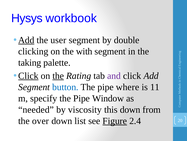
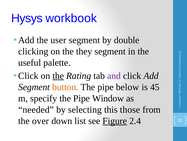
Add underline: present -> none (26, 40)
with: with -> they (84, 51)
taking: taking -> useful (30, 62)
Click underline: present -> none (28, 75)
button colour: blue -> orange (65, 87)
where: where -> below (128, 87)
11: 11 -> 45 (155, 87)
viscosity: viscosity -> selecting (85, 109)
this down: down -> those (130, 109)
